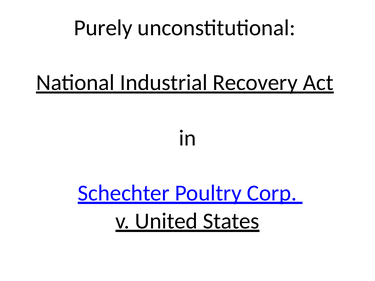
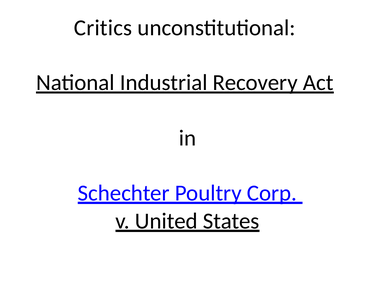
Purely: Purely -> Critics (103, 28)
